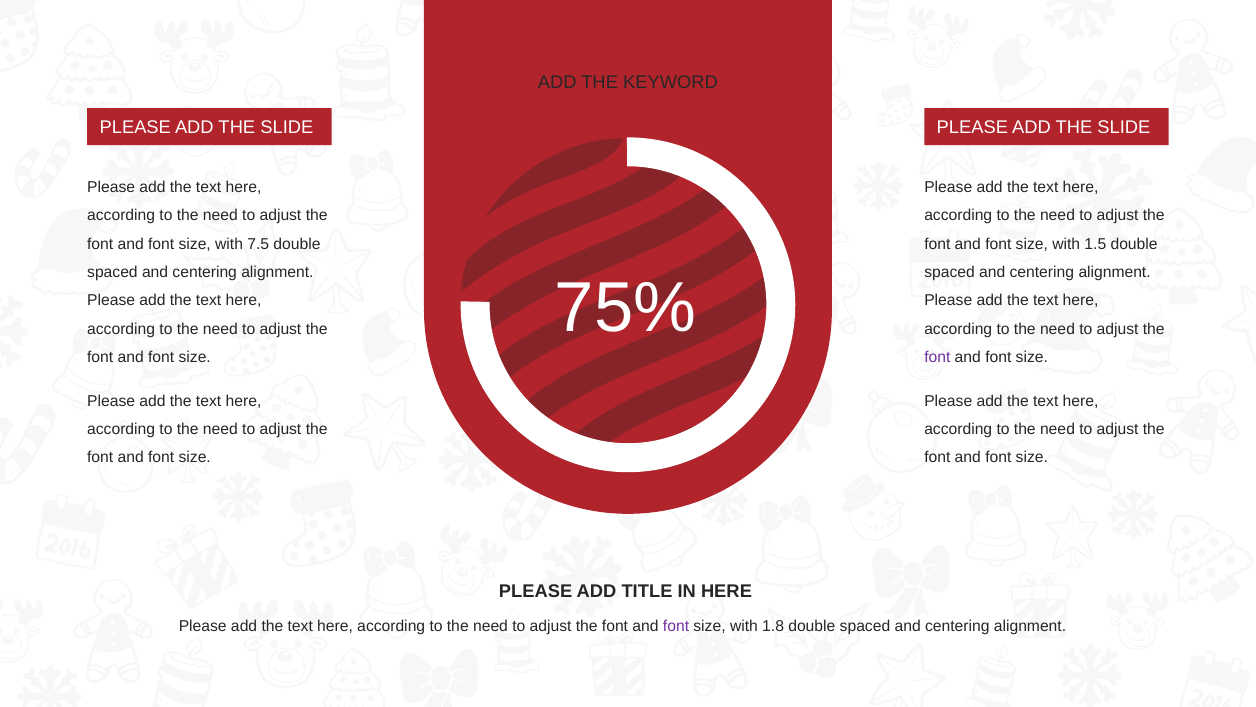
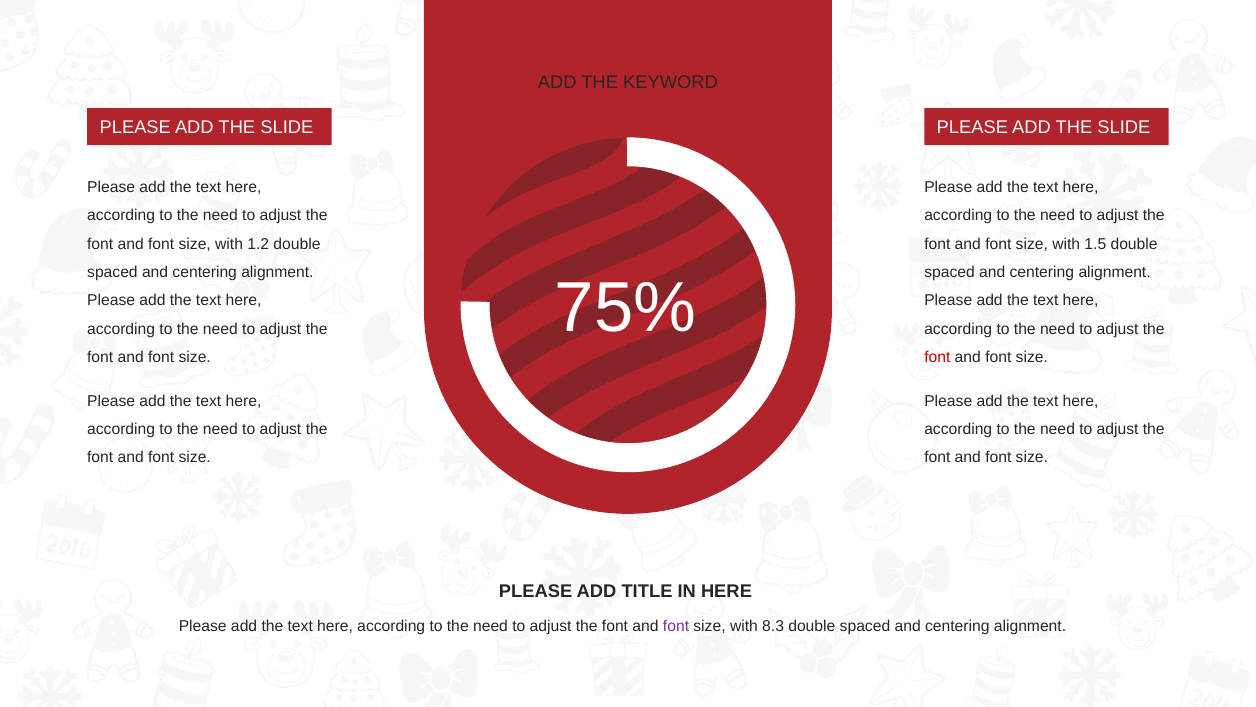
7.5: 7.5 -> 1.2 (258, 244)
font colour: purple -> red (937, 357)
1.8: 1.8 -> 8.3 (773, 626)
